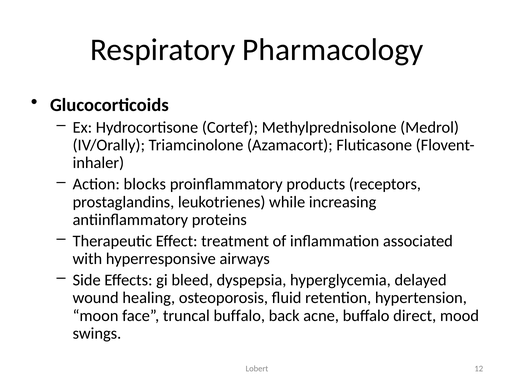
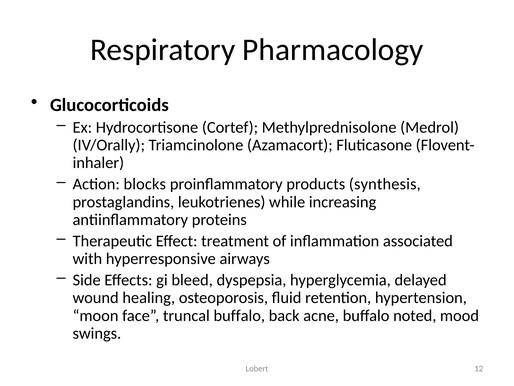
receptors: receptors -> synthesis (385, 184)
direct: direct -> noted (415, 315)
